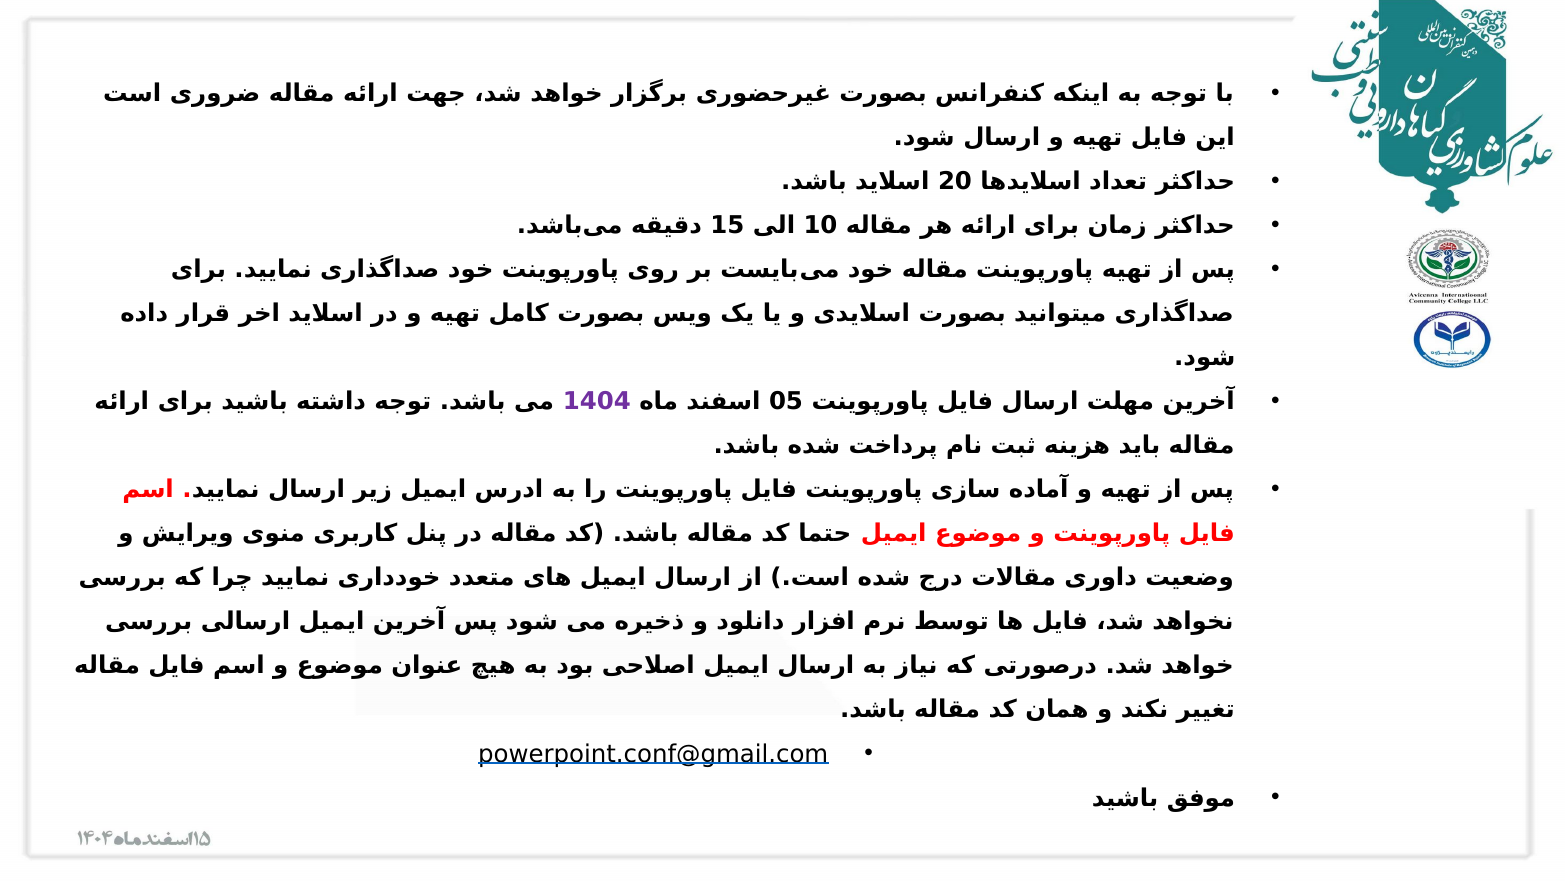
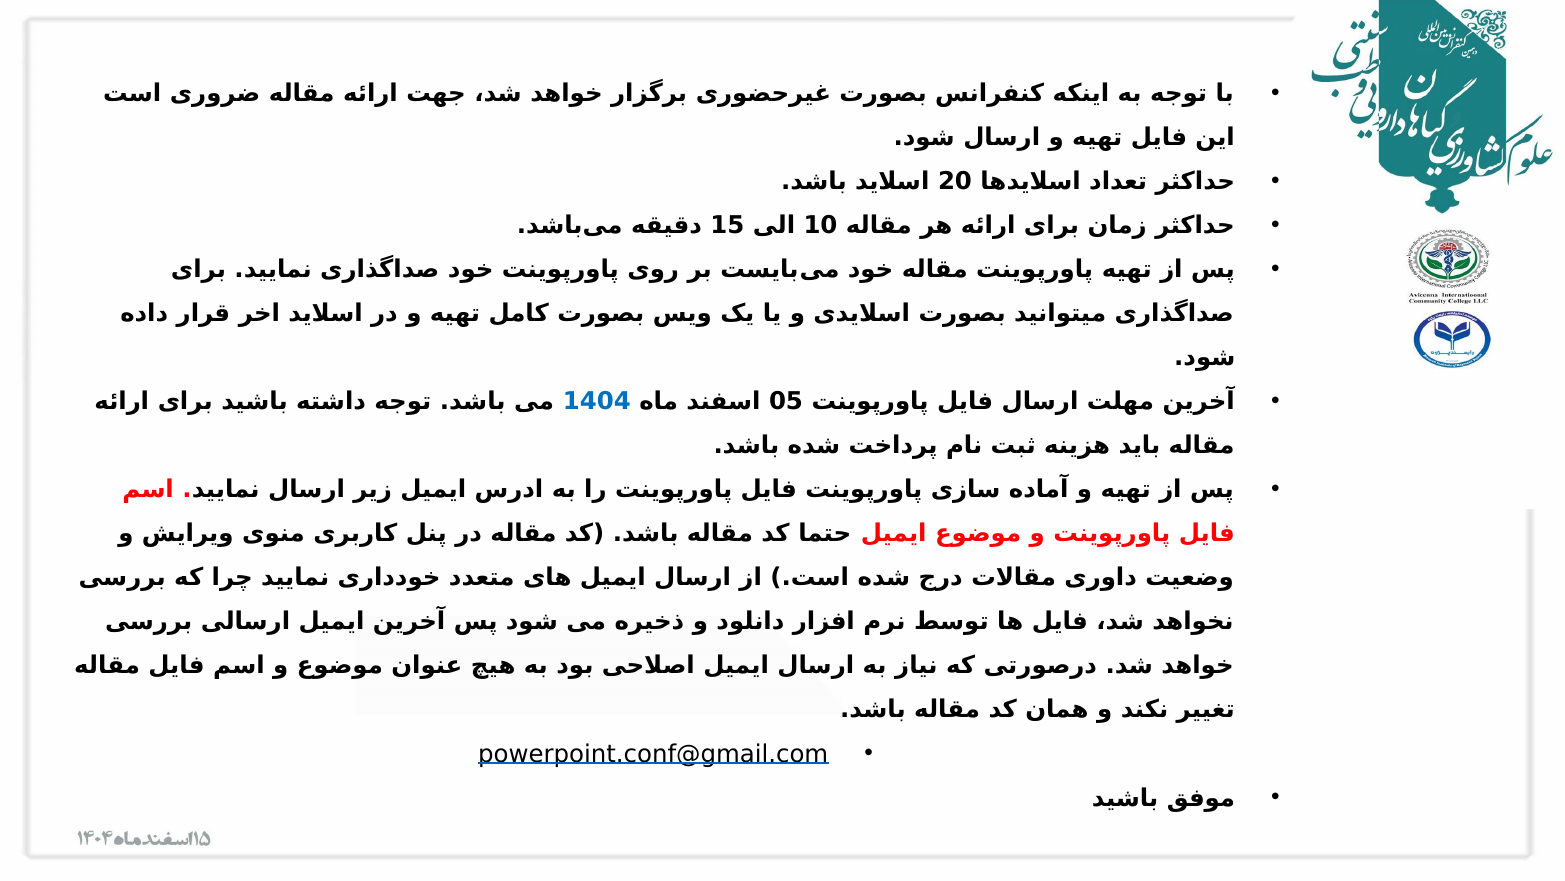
1404 colour: purple -> blue (597, 401)
